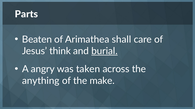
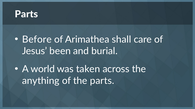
Beaten: Beaten -> Before (37, 40)
think: think -> been (60, 51)
burial underline: present -> none (104, 51)
angry: angry -> world (43, 70)
the make: make -> parts (102, 81)
